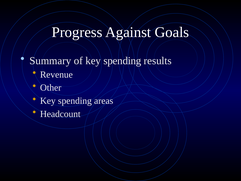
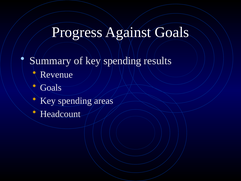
Other: Other -> Goals (51, 88)
